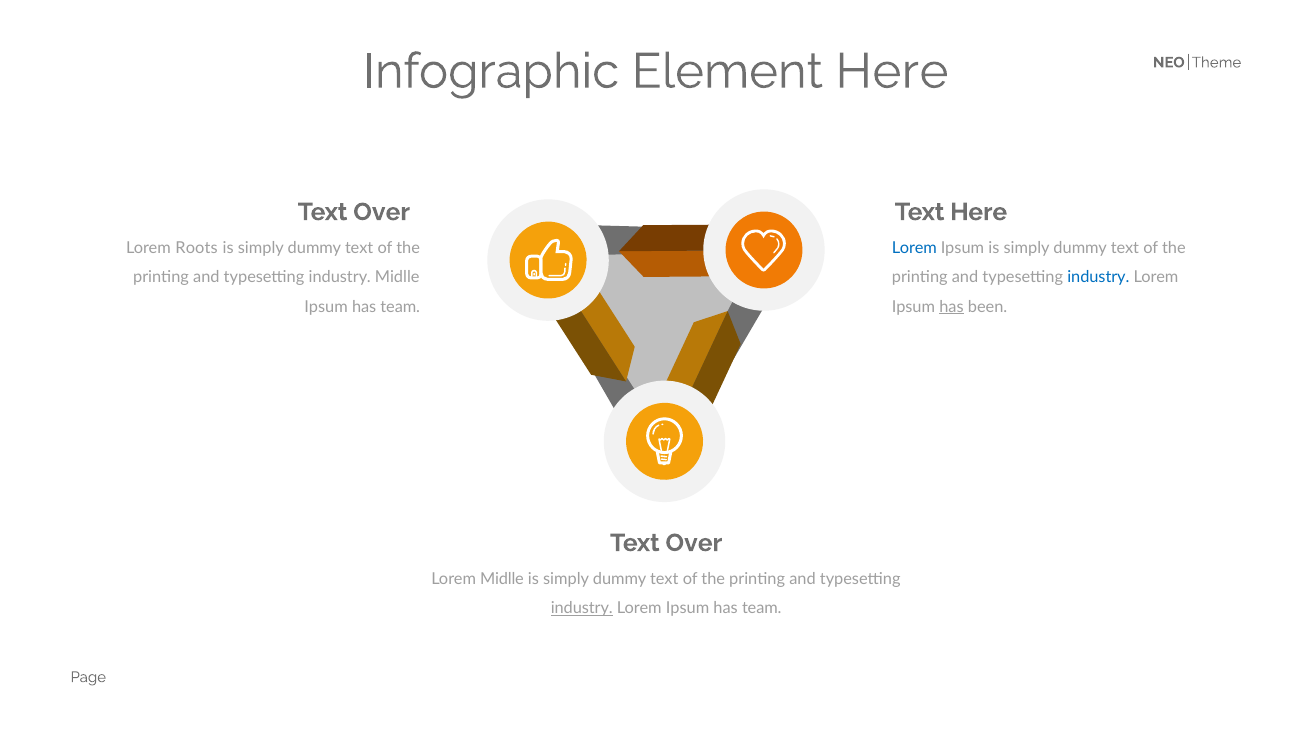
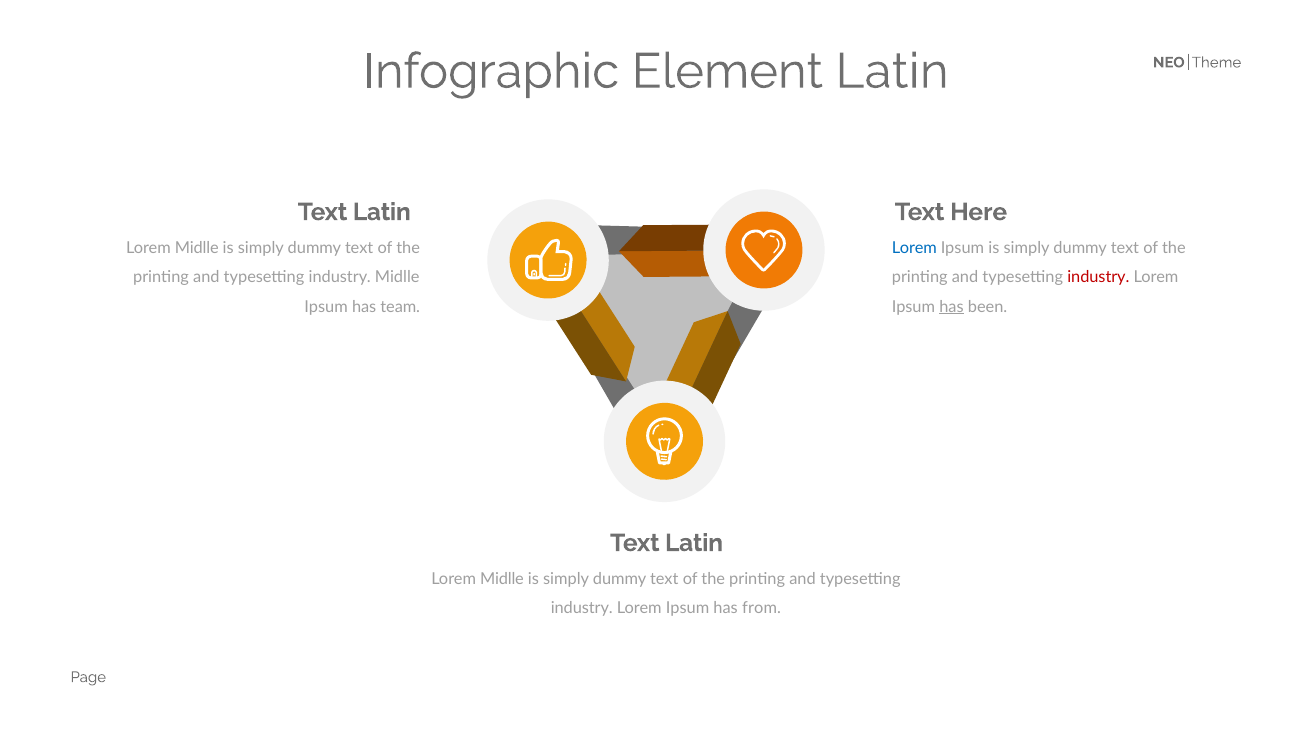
Element Here: Here -> Latin (892, 71)
Over: Over -> Latin (382, 212)
Roots: Roots -> Midlle (197, 248)
industry colour: blue -> red (1098, 277)
Over: Over -> Latin (694, 543)
industry underline: present -> none (582, 608)
Lorem Ipsum has team: team -> from (762, 608)
